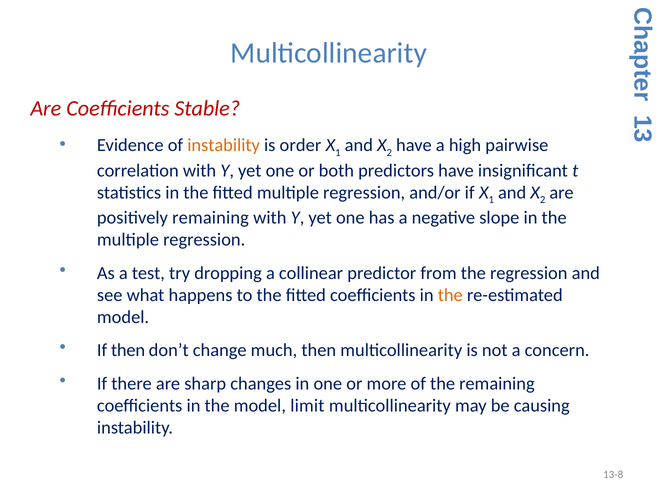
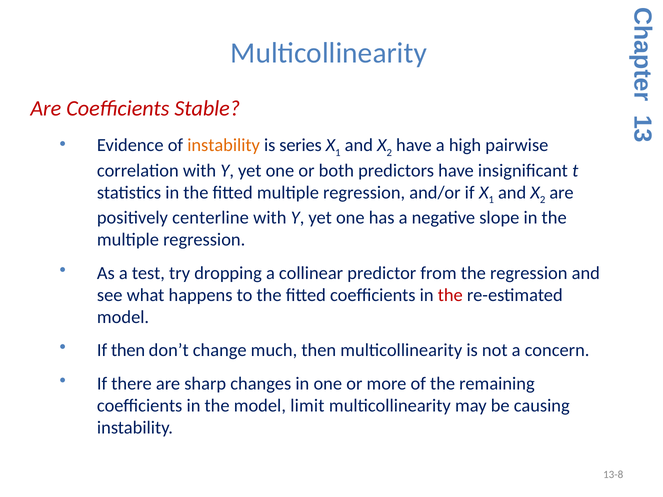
order: order -> series (301, 145)
positively remaining: remaining -> centerline (211, 218)
the colour: orange -> red (450, 295)
